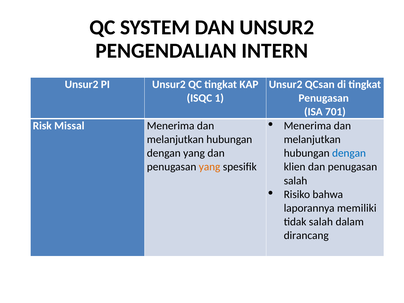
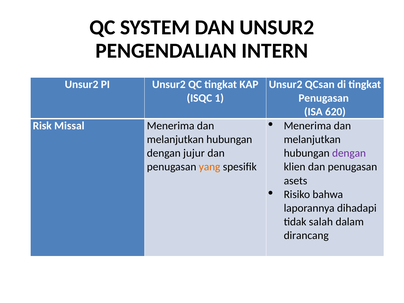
701: 701 -> 620 (335, 112)
dengan yang: yang -> jujur (194, 153)
dengan colour: blue -> purple (349, 153)
salah: salah -> asets (295, 181)
memiliki: memiliki -> dihadapi (357, 208)
